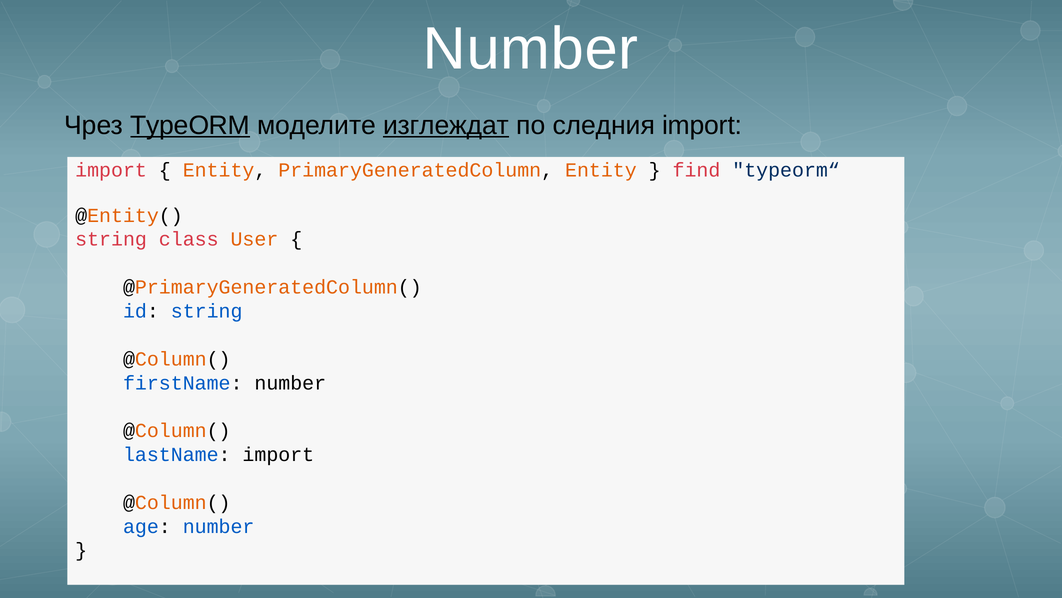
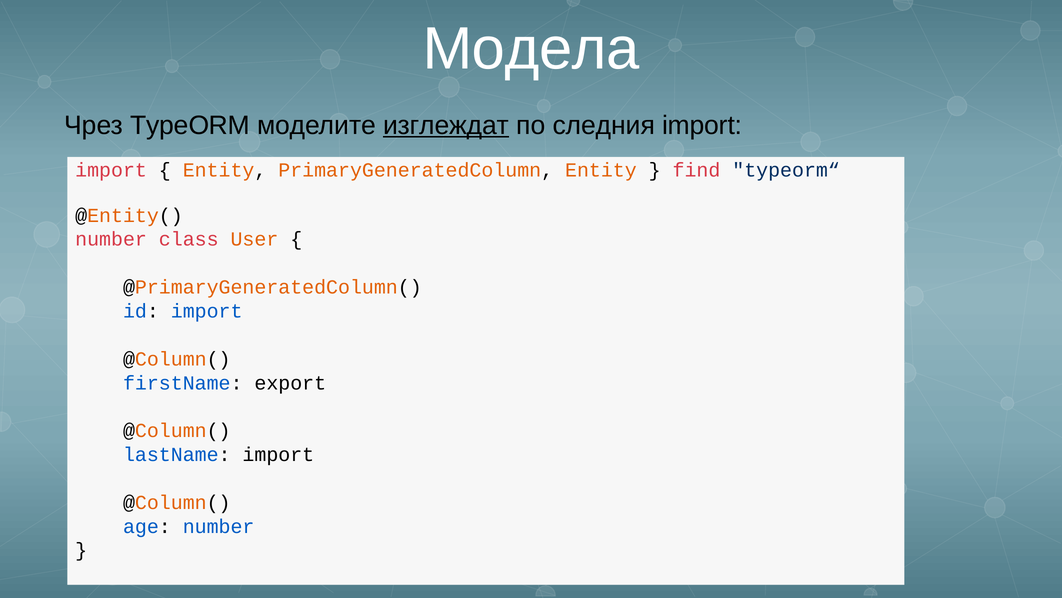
Number: Number -> Модела (531, 49)
TypeORM underline: present -> none (190, 125)
string: string -> number (111, 239)
id string: string -> import (207, 311)
firstName number: number -> export (290, 383)
